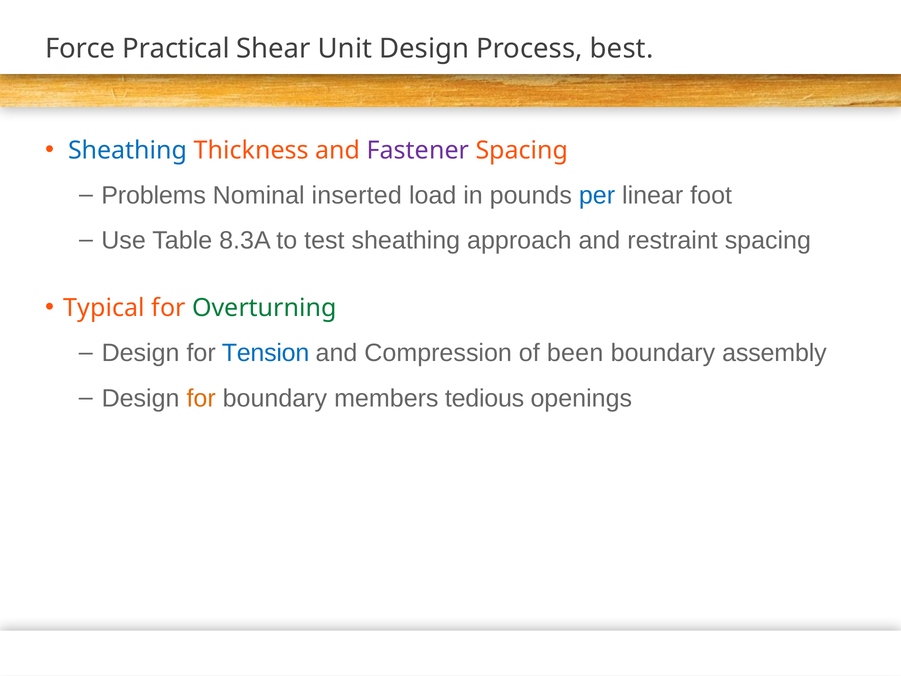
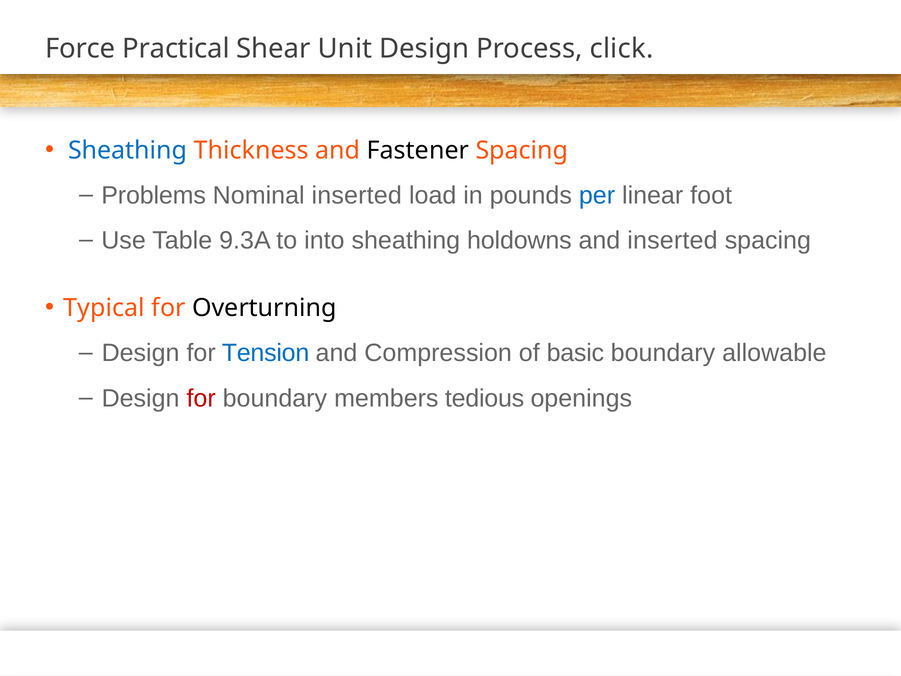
best: best -> click (622, 49)
Fastener colour: purple -> black (418, 150)
8.3A: 8.3A -> 9.3A (245, 240)
test: test -> into (324, 240)
approach: approach -> holdowns (519, 240)
and restraint: restraint -> inserted (672, 240)
Overturning colour: green -> black (264, 308)
been: been -> basic (575, 353)
assembly: assembly -> allowable (774, 353)
for colour: orange -> red (201, 398)
